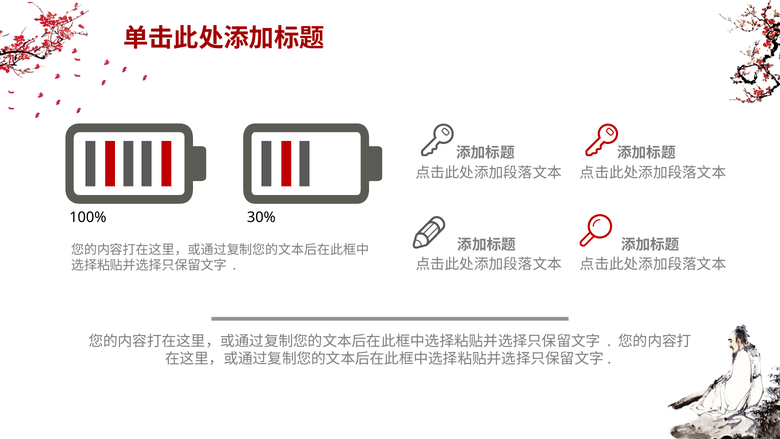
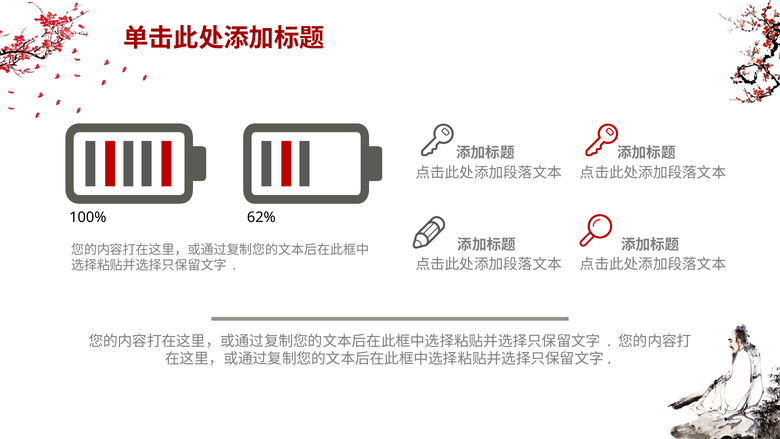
30%: 30% -> 62% (261, 217)
